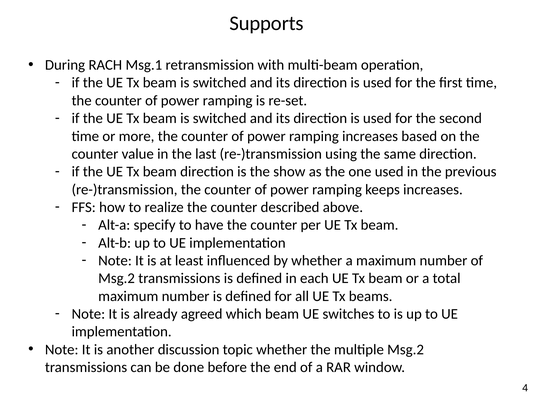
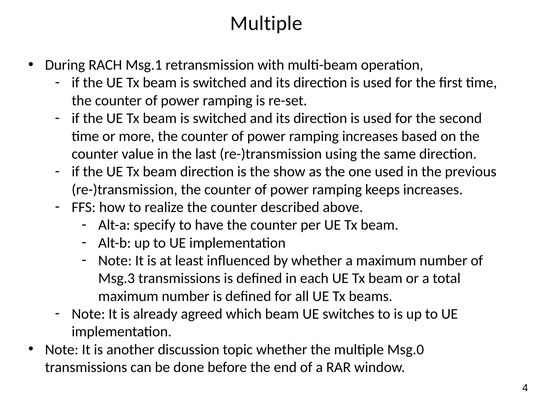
Supports: Supports -> Multiple (266, 23)
Msg.2: Msg.2 -> Msg.3 (117, 278)
multiple Msg.2: Msg.2 -> Msg.0 (406, 349)
